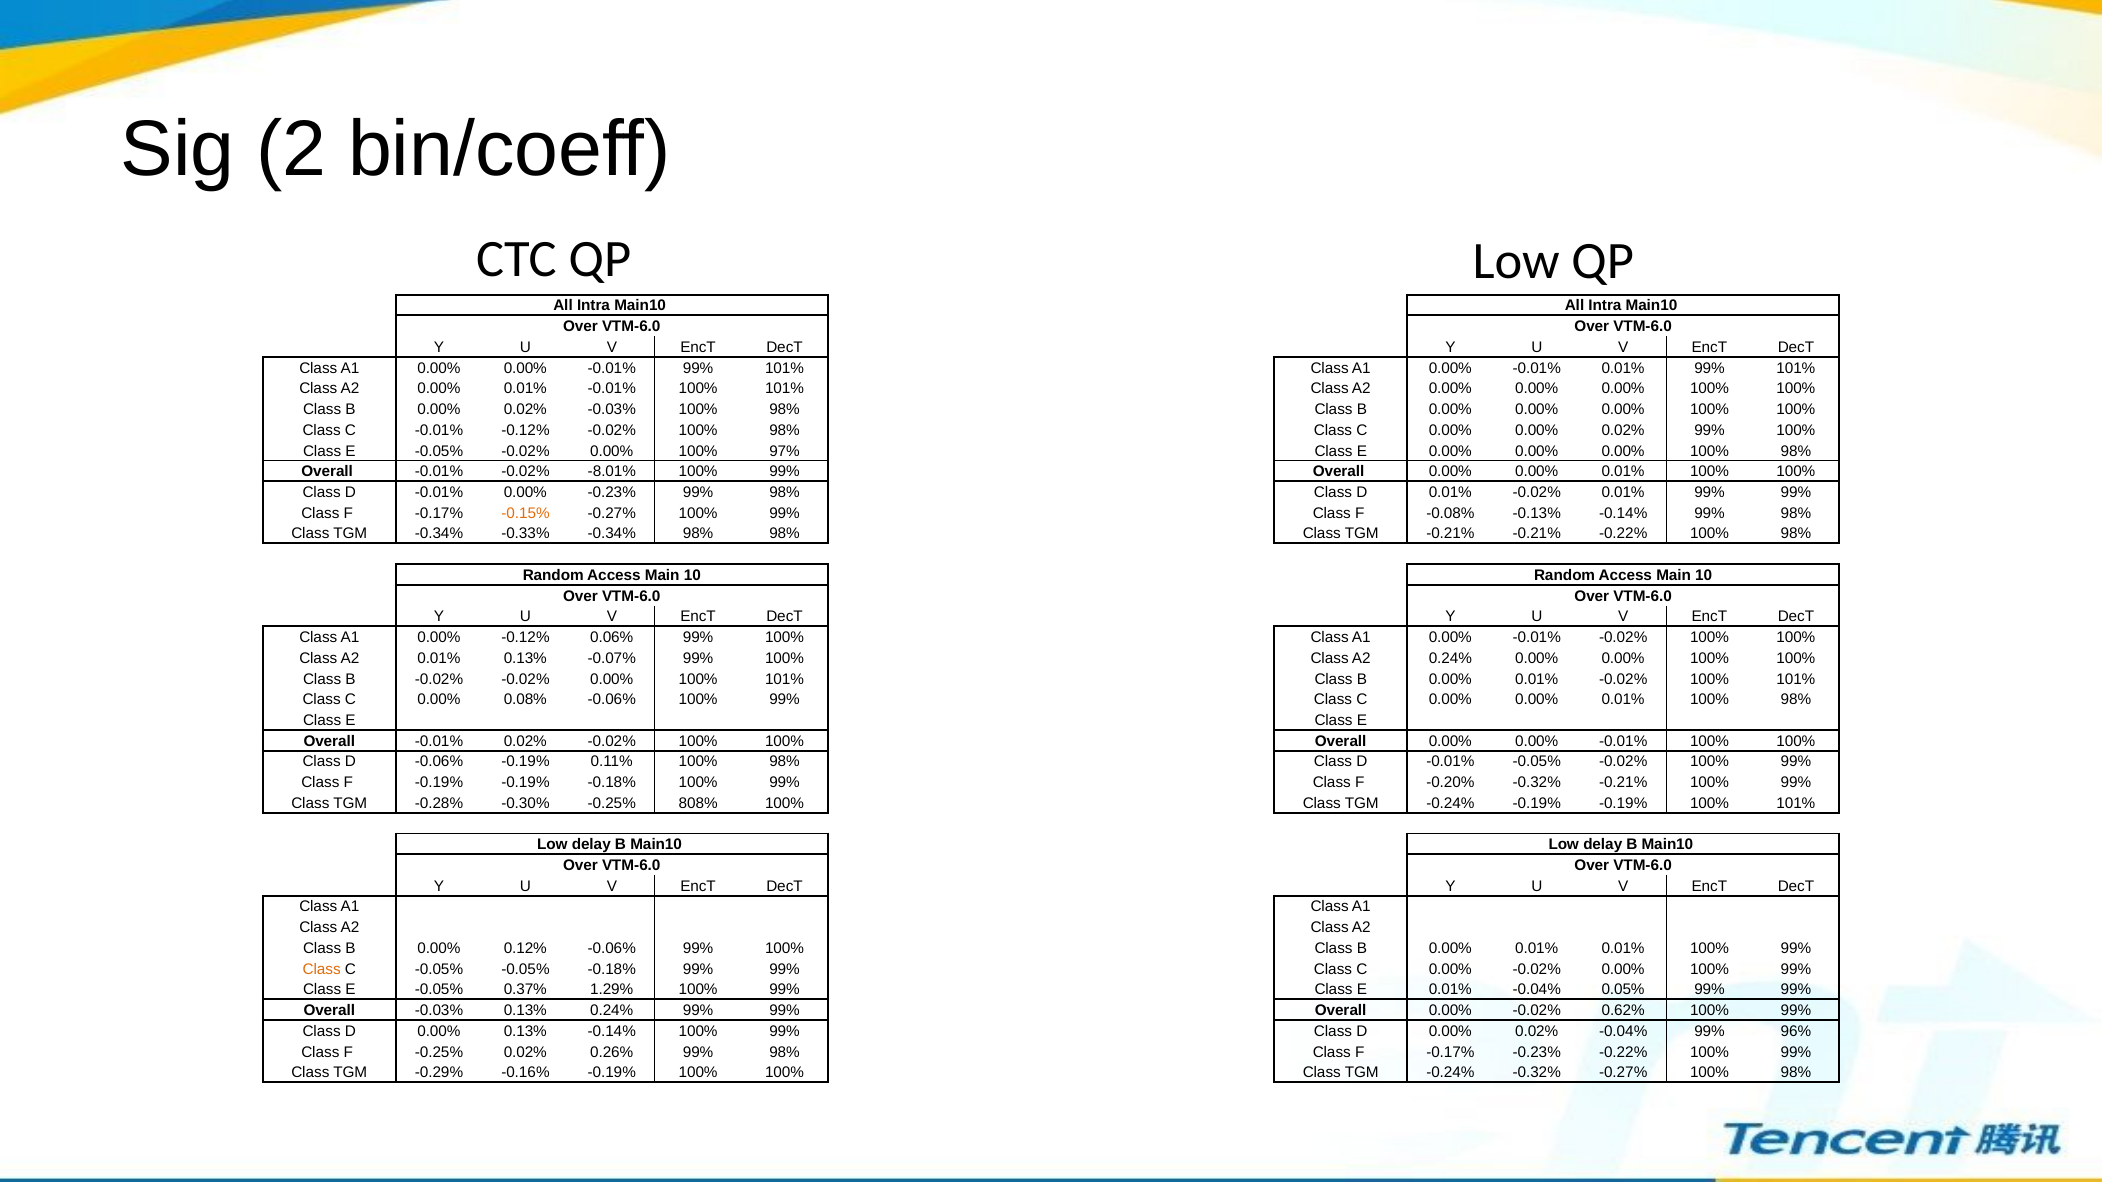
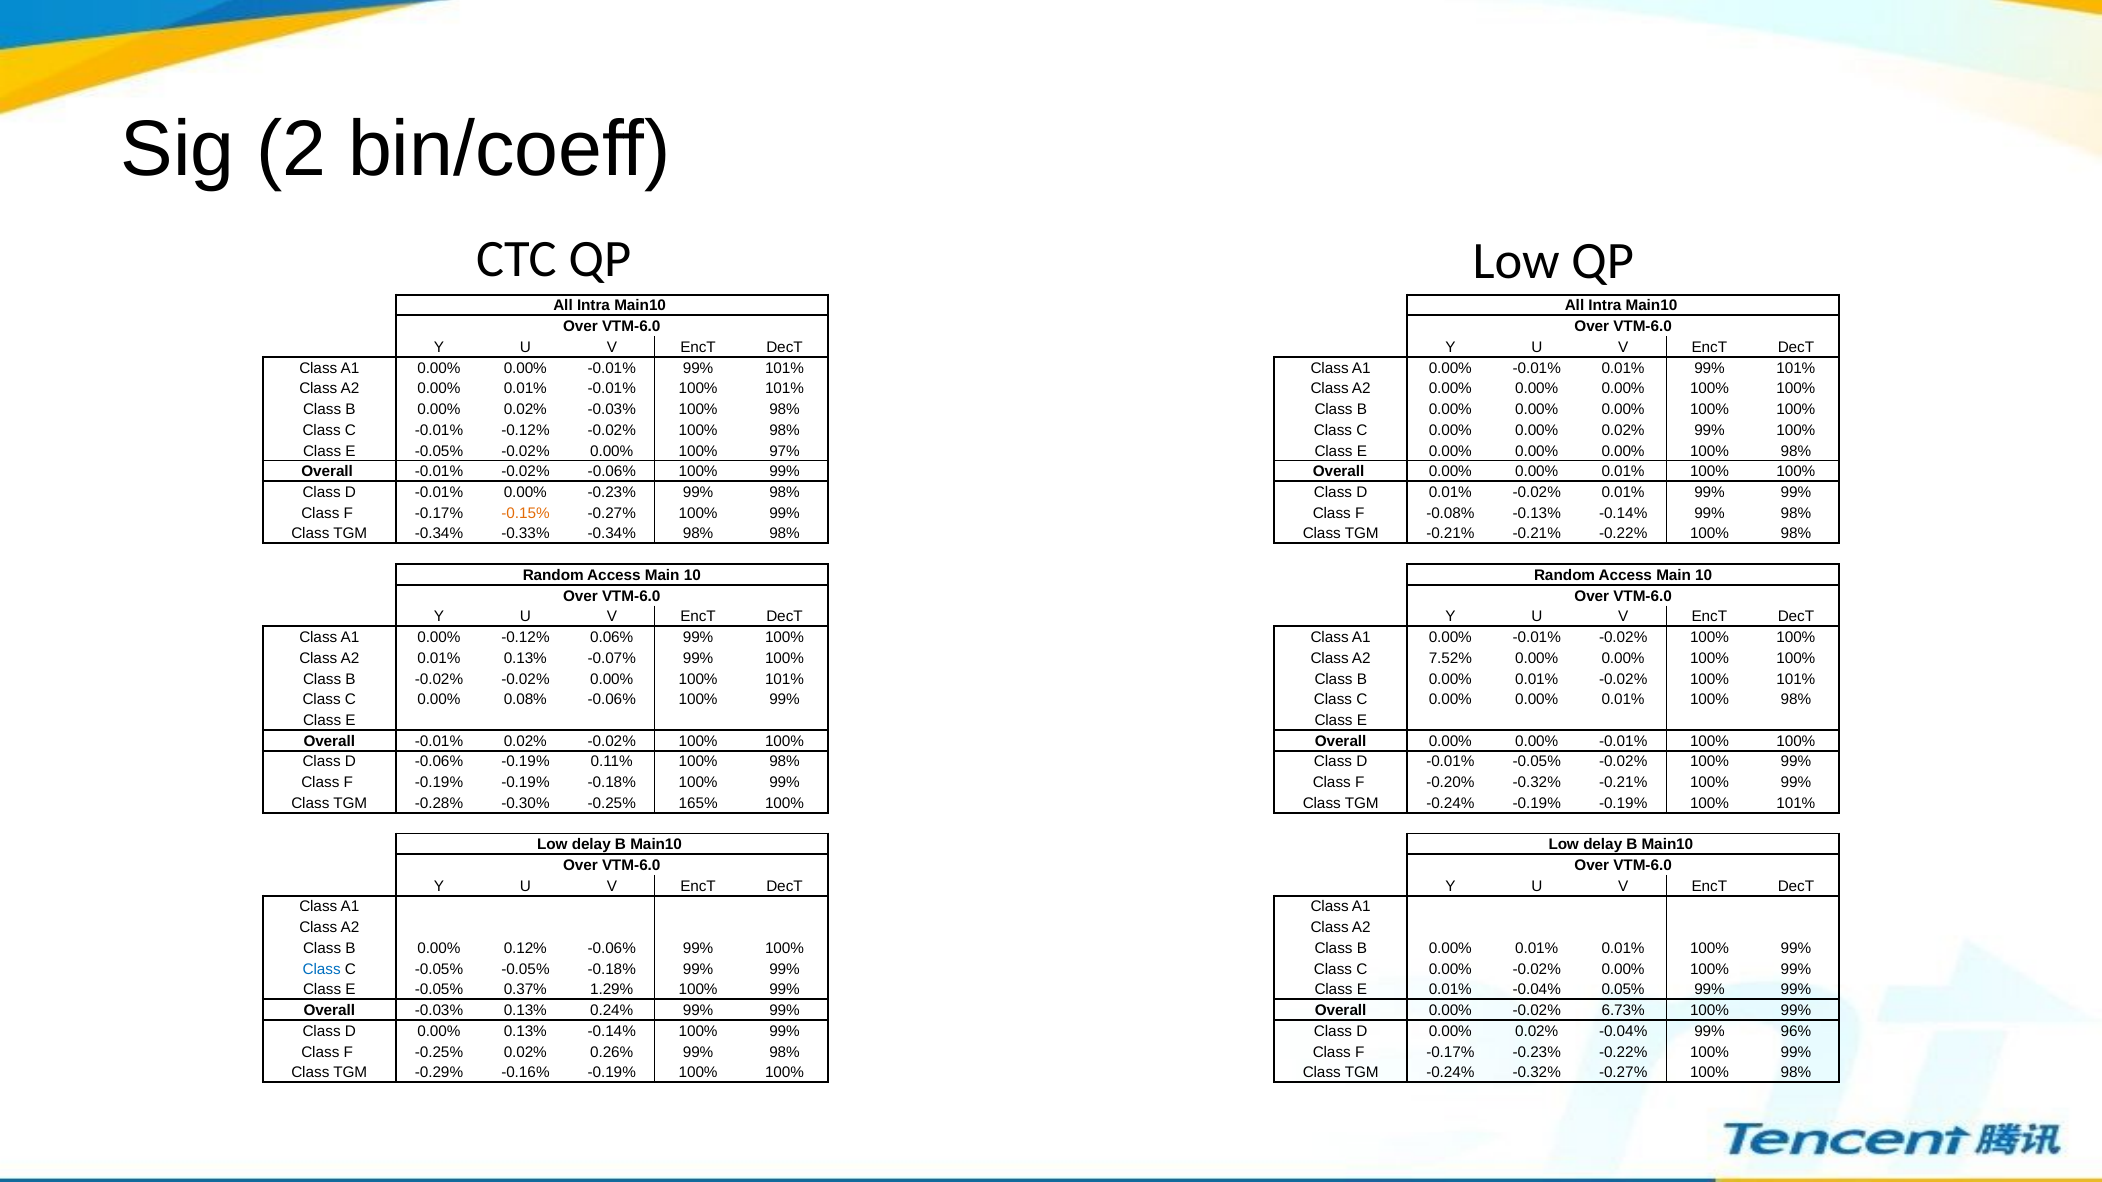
-0.02% -8.01%: -8.01% -> -0.06% (612, 472)
A2 0.24%: 0.24% -> 7.52% (1450, 658)
808%: 808% -> 165% (698, 804)
Class colour: orange -> blue (322, 969)
0.62%: 0.62% -> 6.73% (1623, 1011)
